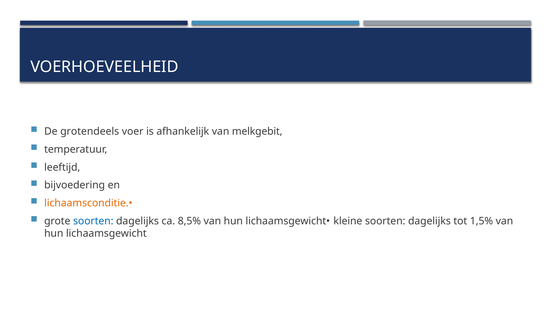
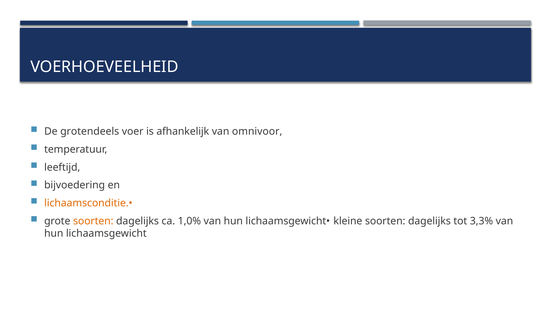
melkgebit: melkgebit -> omnivoor (257, 131)
soorten colour: blue -> orange (93, 221)
8,5%: 8,5% -> 1,0% (189, 221)
1,5%: 1,5% -> 3,3% (481, 221)
